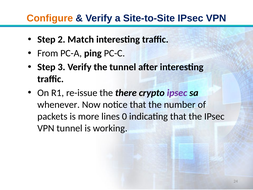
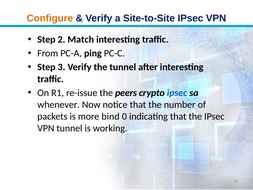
there: there -> peers (126, 93)
ipsec colour: purple -> blue (177, 93)
lines: lines -> bind (111, 116)
